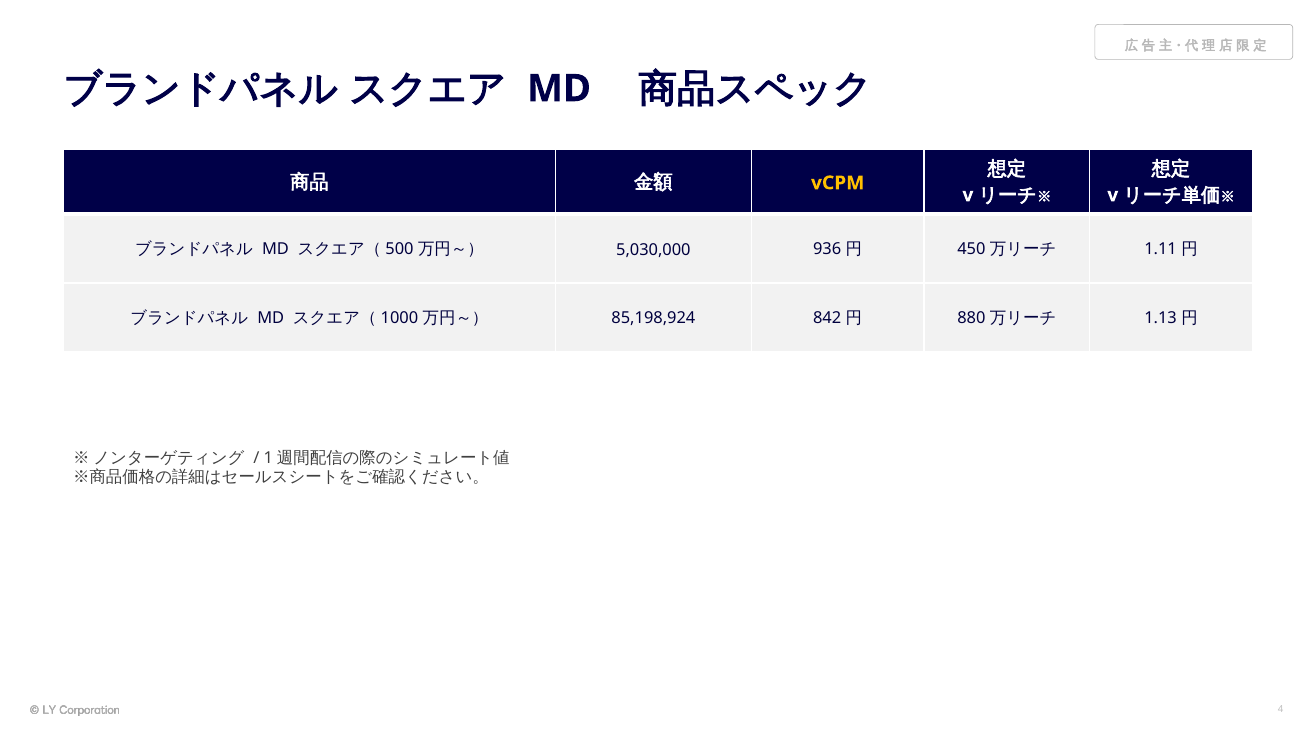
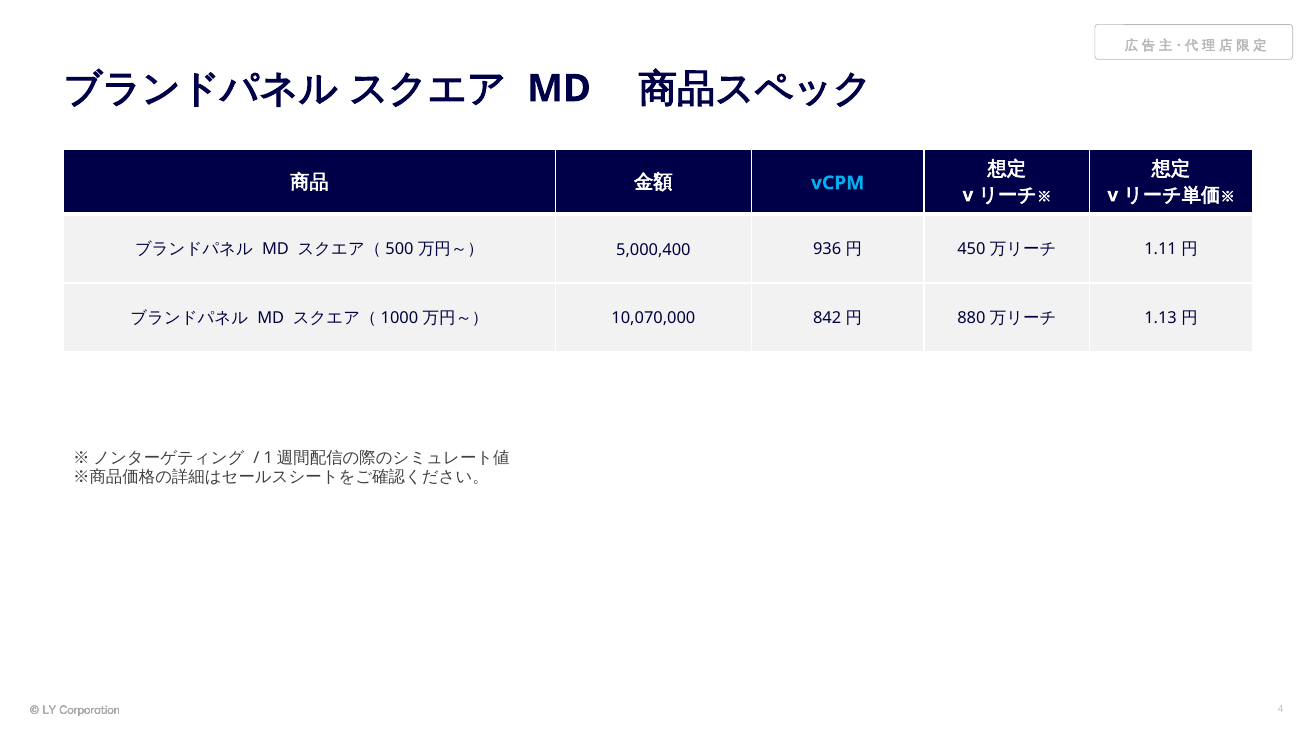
vCPM colour: yellow -> light blue (838, 183)
5,030,000: 5,030,000 -> 5,000,400 (653, 250)
85,198,924: 85,198,924 -> 10,070,000 (653, 319)
